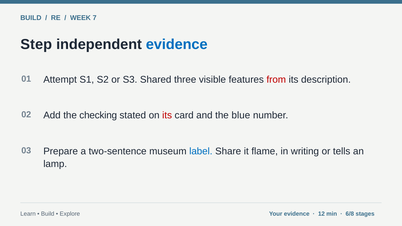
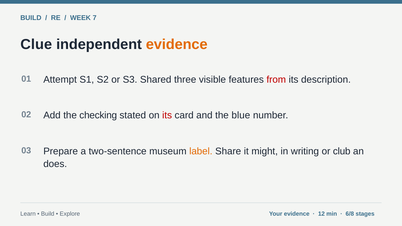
Step: Step -> Clue (36, 44)
evidence colour: blue -> orange (177, 44)
label colour: blue -> orange (201, 151)
flame: flame -> might (265, 151)
tells: tells -> club (342, 151)
lamp: lamp -> does (55, 164)
